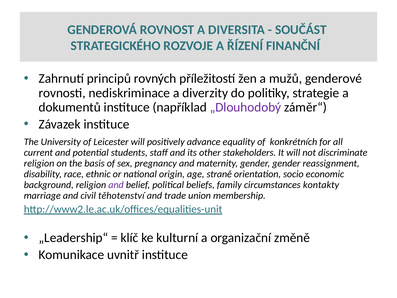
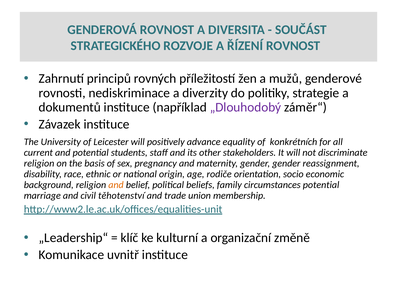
ŘÍZENÍ FINANČNÍ: FINANČNÍ -> ROVNOST (293, 46)
straně: straně -> rodiče (219, 174)
and colour: purple -> orange (116, 185)
circumstances kontakty: kontakty -> potential (321, 185)
